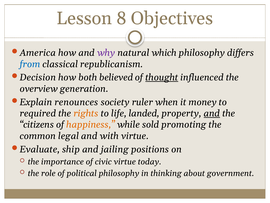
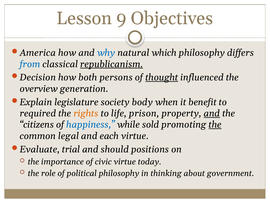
8: 8 -> 9 (121, 18)
why colour: purple -> blue (106, 53)
republicanism underline: none -> present (112, 64)
believed: believed -> persons (116, 77)
renounces: renounces -> legislature (76, 102)
ruler: ruler -> body (142, 102)
money: money -> benefit (203, 102)
landed: landed -> prison (144, 113)
happiness colour: orange -> blue (91, 124)
the underline: none -> present (215, 124)
with: with -> each (109, 136)
ship: ship -> trial (71, 149)
jailing: jailing -> should (115, 149)
